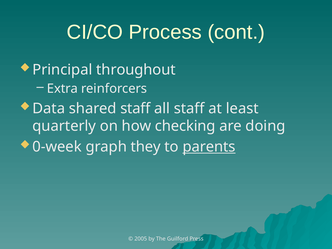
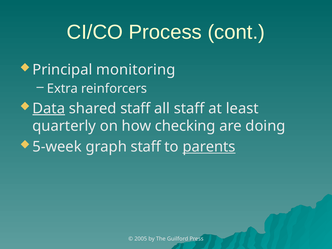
throughout: throughout -> monitoring (136, 70)
Data underline: none -> present (49, 108)
0-week: 0-week -> 5-week (57, 147)
graph they: they -> staff (146, 147)
